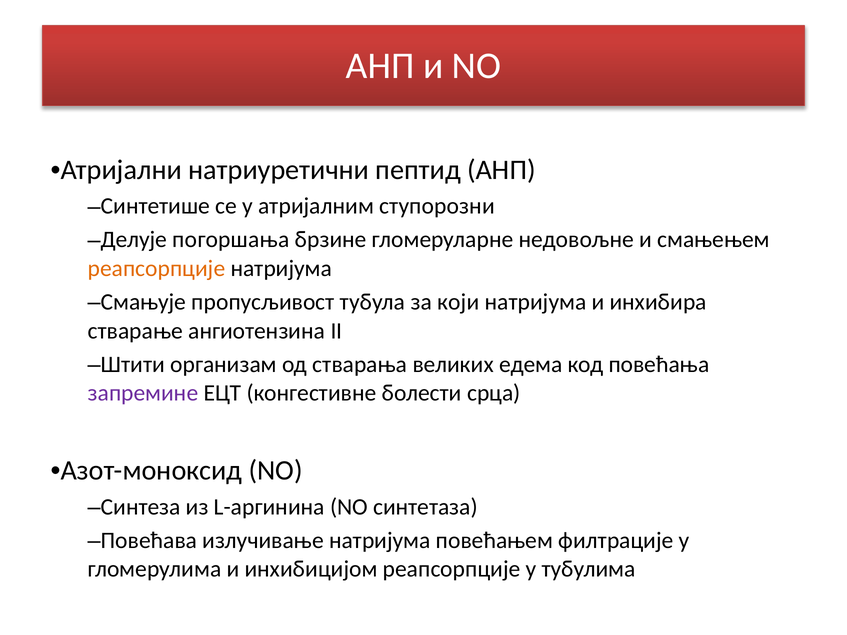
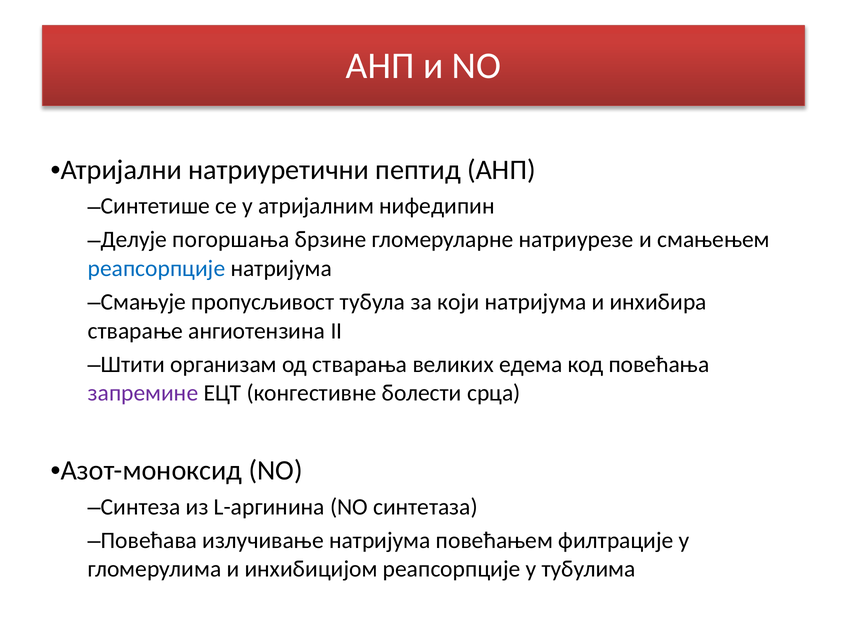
ступорозни: ступорозни -> нифедипин (437, 206)
недовољне: недовољне -> натриурезе (576, 240)
реапсорпције colour: orange -> blue (157, 269)
